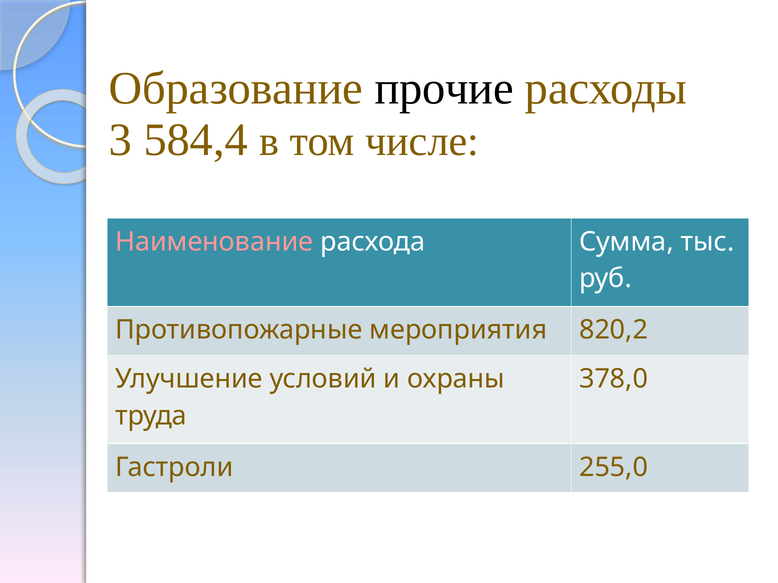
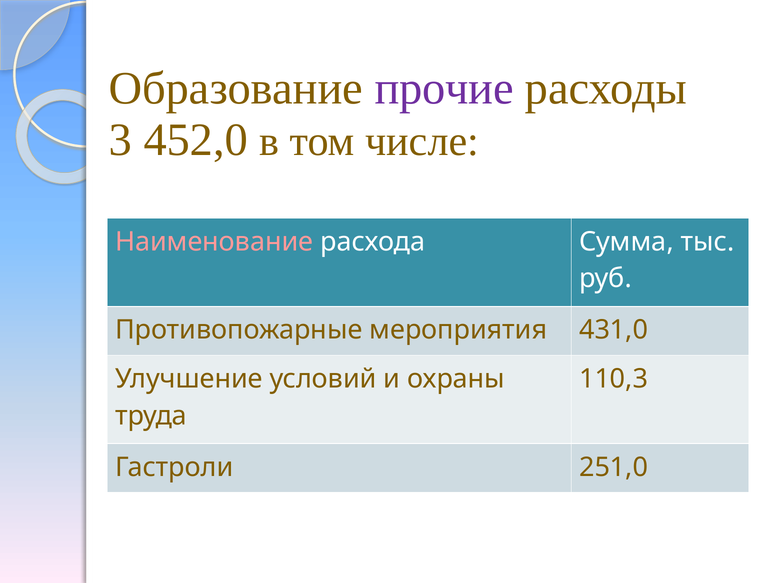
прочие colour: black -> purple (444, 89)
584,4: 584,4 -> 452,0 (196, 140)
820,2: 820,2 -> 431,0 (614, 330)
378,0: 378,0 -> 110,3 (614, 379)
255,0: 255,0 -> 251,0 (614, 468)
